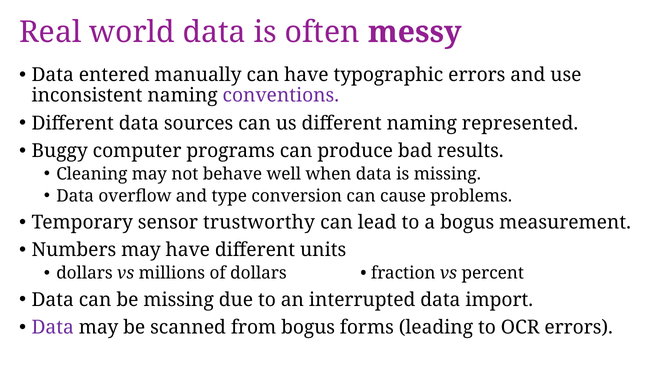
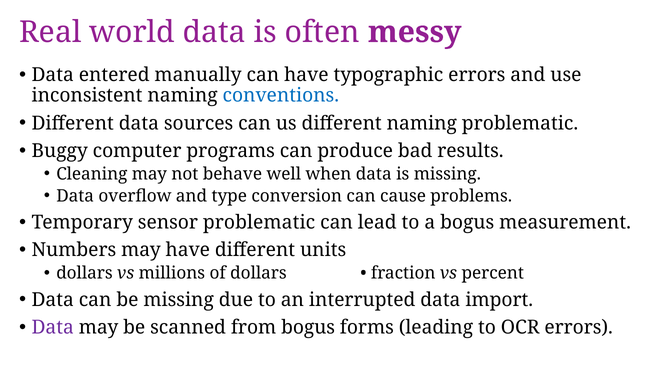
conventions colour: purple -> blue (281, 96)
naming represented: represented -> problematic (520, 123)
sensor trustworthy: trustworthy -> problematic (259, 222)
